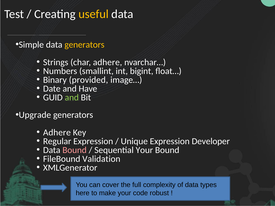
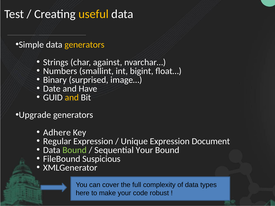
char adhere: adhere -> against (108, 62)
provided: provided -> surprised (89, 80)
and colour: light green -> yellow (72, 98)
Developer: Developer -> Document (211, 142)
Bound colour: pink -> light green (75, 150)
Validation: Validation -> Suspicious (101, 159)
